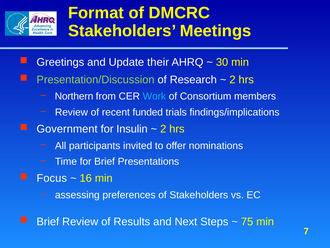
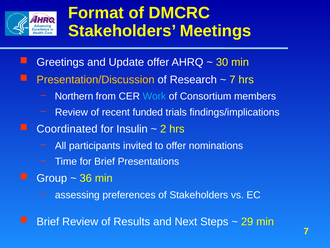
Update their: their -> offer (158, 62)
Presentation/Discussion colour: light green -> yellow (96, 80)
2: 2 -> 7 (232, 80)
Government: Government -> Coordinated (67, 129)
Focus: Focus -> Group (52, 178)
16: 16 -> 36 (86, 178)
75: 75 -> 29 (247, 221)
